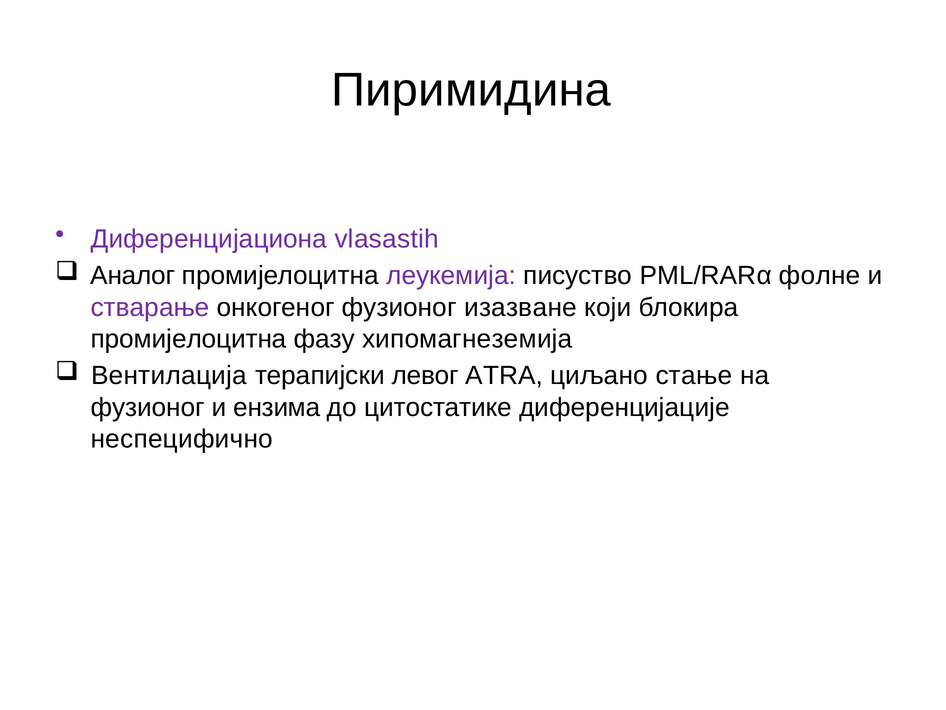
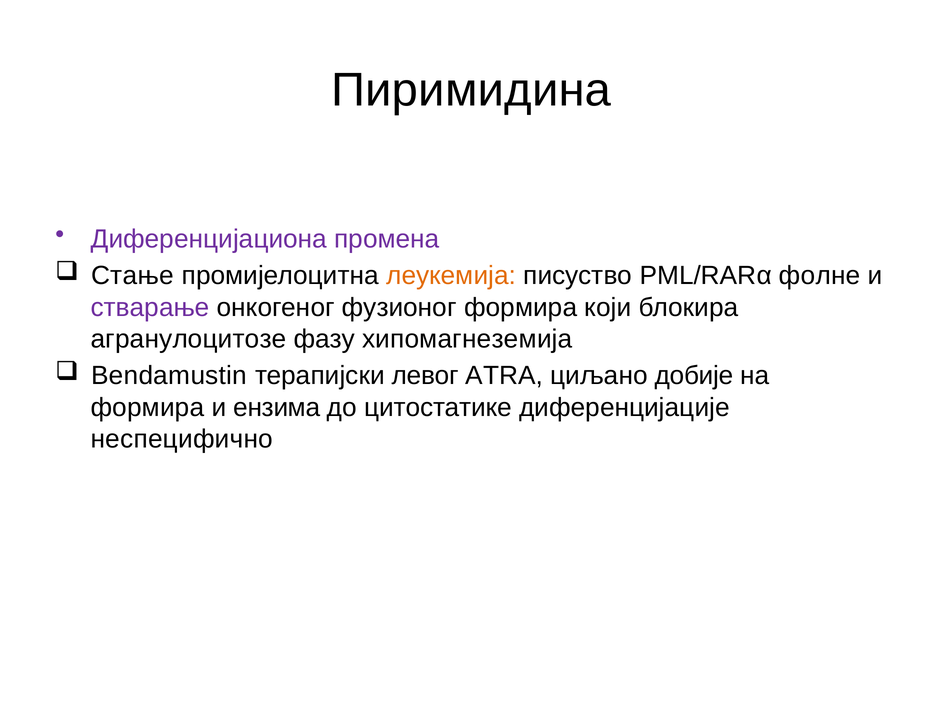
vlasastih: vlasastih -> промена (387, 239)
Aналог: Aналог -> Стање (132, 276)
леукемија colour: purple -> orange (451, 276)
фузионог изазване: изазване -> формира (521, 307)
промијелоцитна: промијелоцитна -> агранулоцитозе (189, 339)
Вентилација: Вентилација -> Bendamustin (169, 375)
стање: стање -> добије (694, 375)
фузионог: фузионог -> формира (148, 407)
